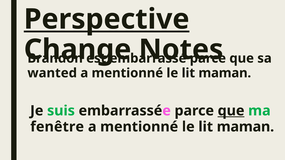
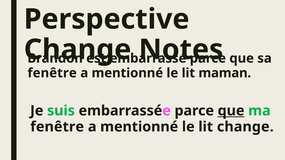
Perspective underline: present -> none (107, 19)
wanted: wanted -> fenêtre (52, 73)
maman: maman -> change (245, 127)
